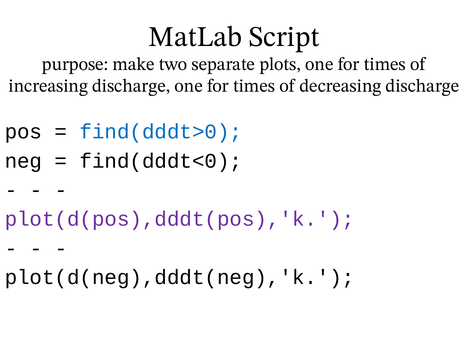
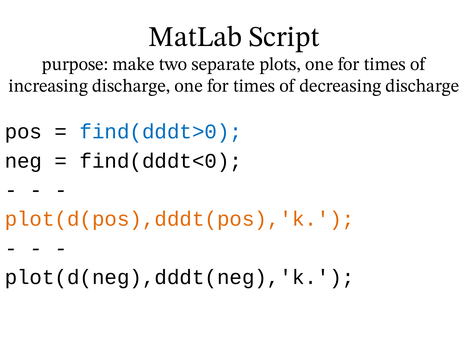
plot(d(pos),dddt(pos),'k colour: purple -> orange (180, 219)
